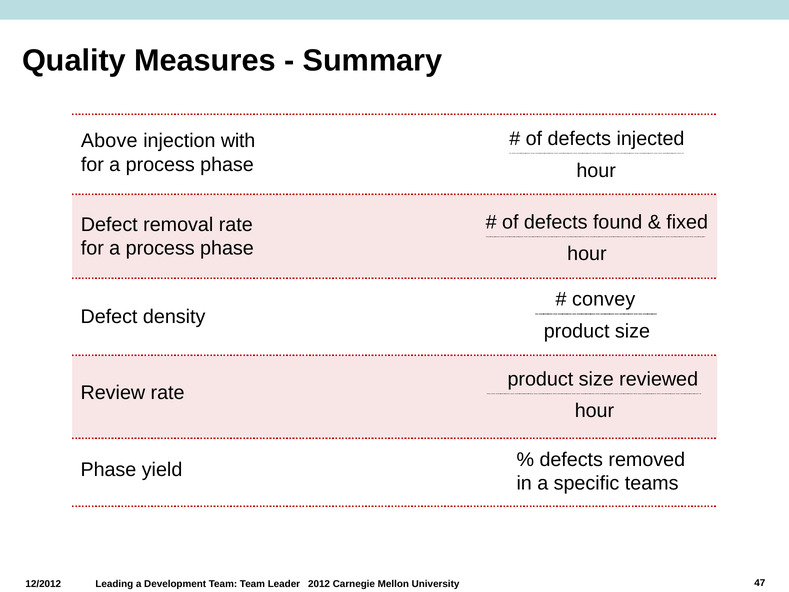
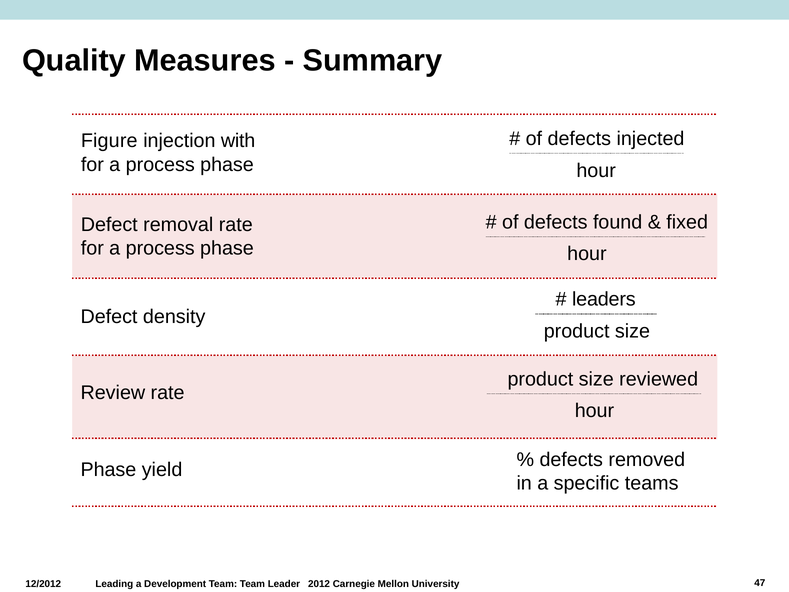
Above: Above -> Figure (109, 141)
convey: convey -> leaders (604, 299)
